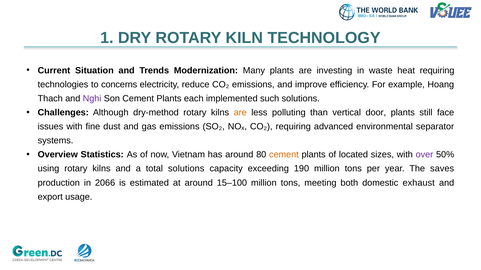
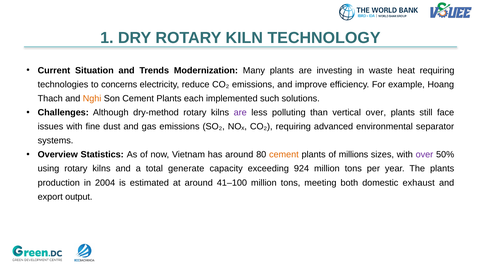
Nghi colour: purple -> orange (92, 99)
are colour: orange -> purple (240, 113)
vertical door: door -> over (376, 113)
located: located -> millions (354, 155)
total solutions: solutions -> generate (186, 169)
190: 190 -> 924 (301, 169)
The saves: saves -> plants (442, 169)
2066: 2066 -> 2004 (105, 183)
15–100: 15–100 -> 41–100 (232, 183)
usage: usage -> output (79, 197)
